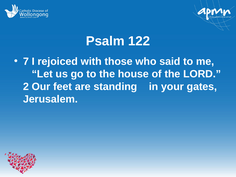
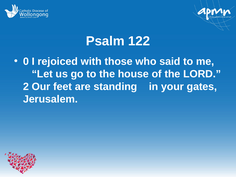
7: 7 -> 0 (26, 61)
